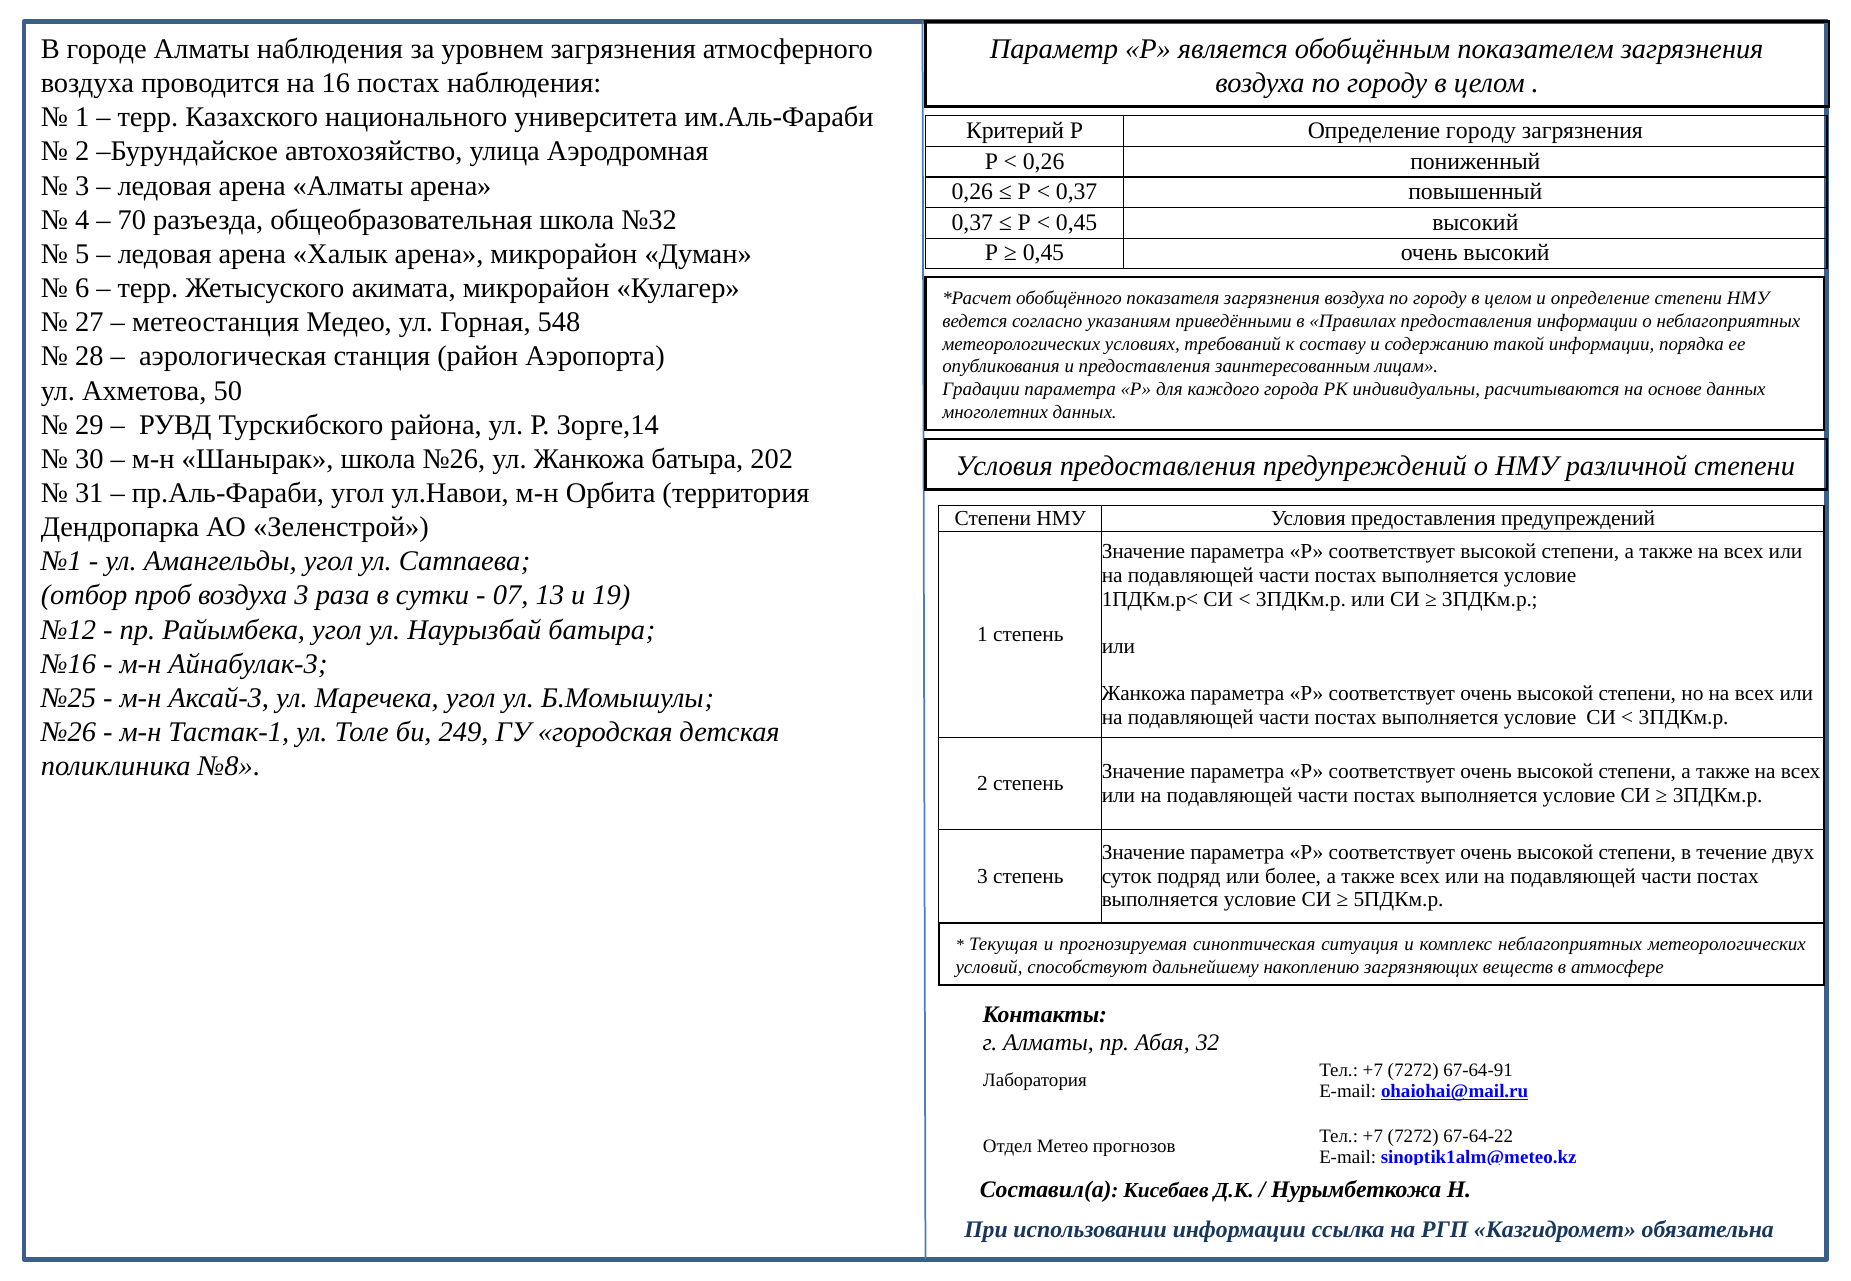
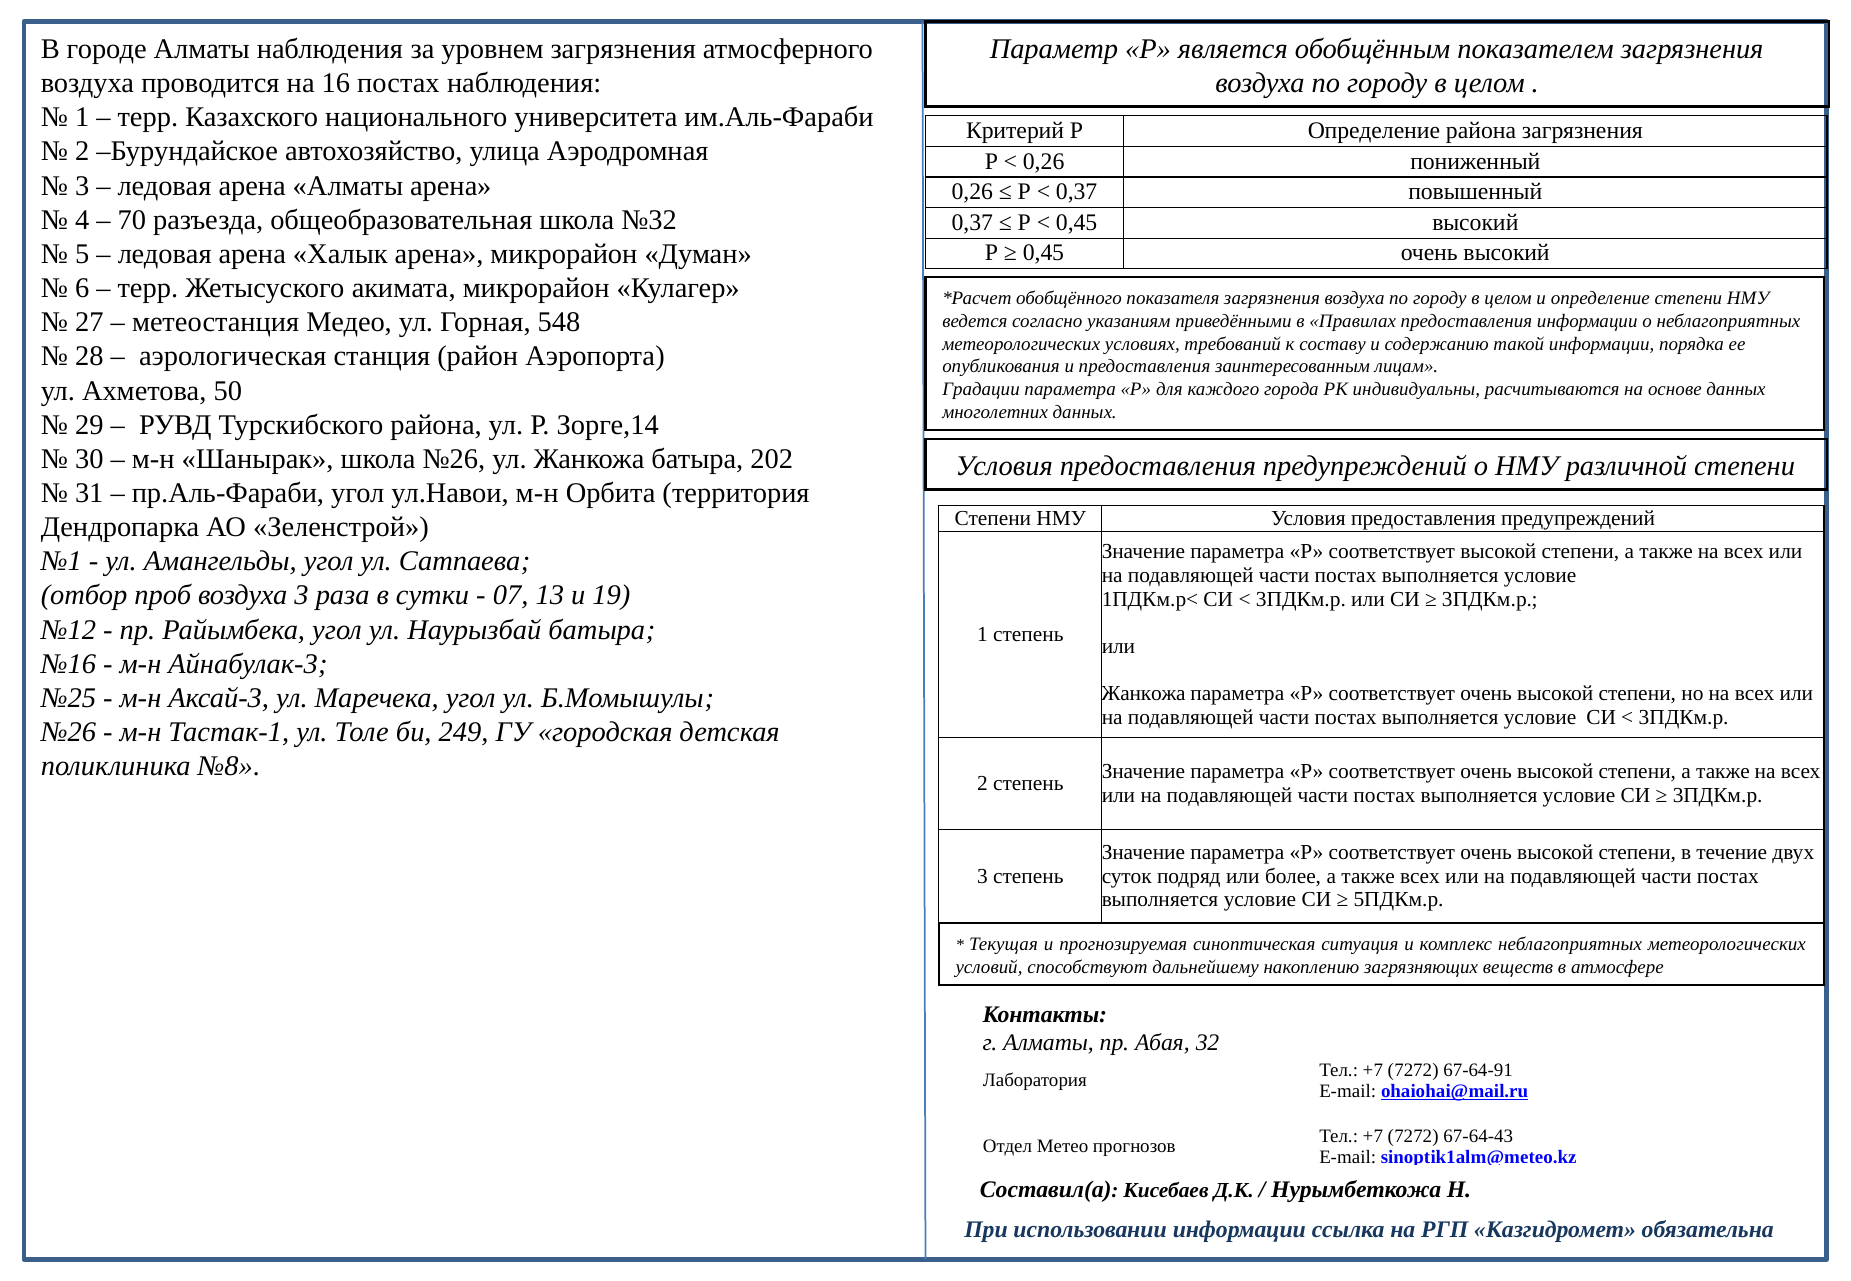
Определение городу: городу -> района (1481, 131)
67-64-22: 67-64-22 -> 67-64-43 (1478, 1136)
